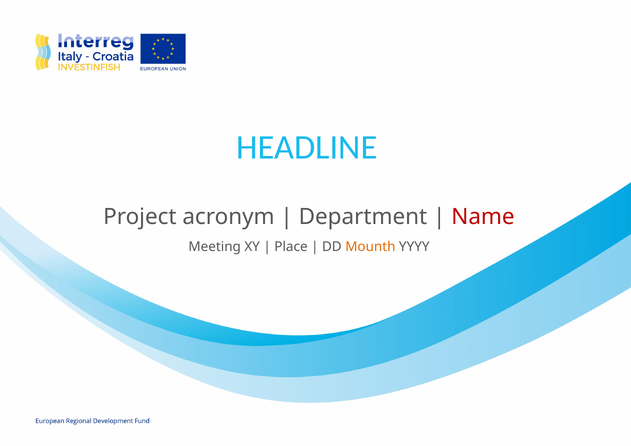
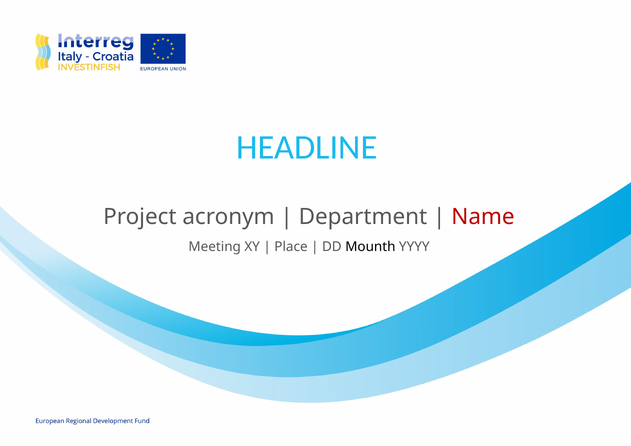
Mounth colour: orange -> black (370, 247)
